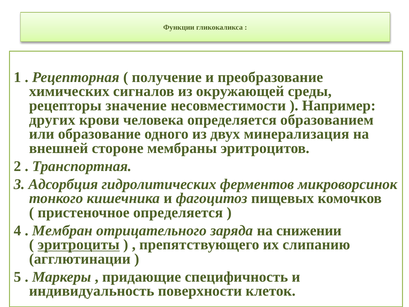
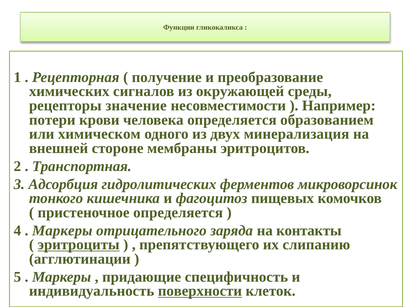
других: других -> потери (52, 120)
образование: образование -> химическом (99, 134)
Мембран: Мембран -> Маркеры (62, 230)
снижении: снижении -> контакты (309, 230)
поверхности underline: none -> present (200, 291)
